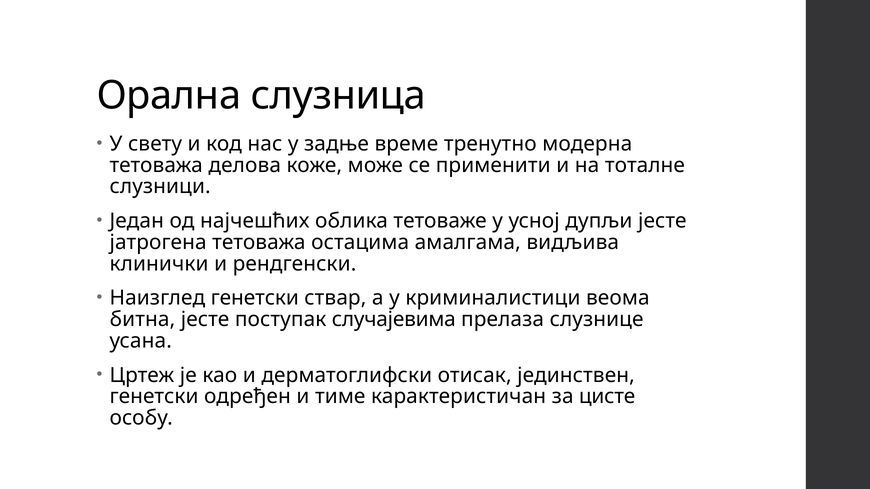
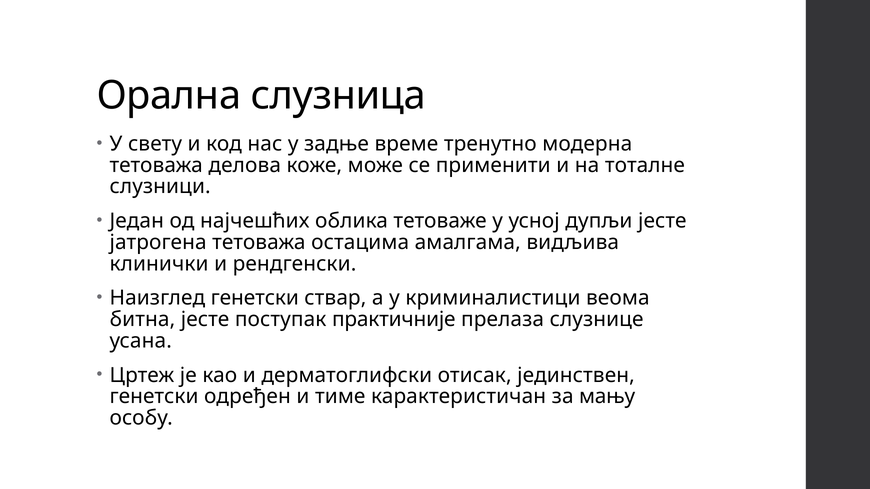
случајевима: случајевима -> практичније (394, 320)
цисте: цисте -> мању (607, 397)
